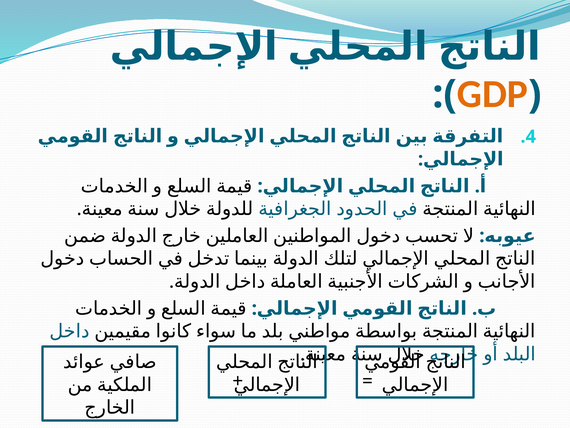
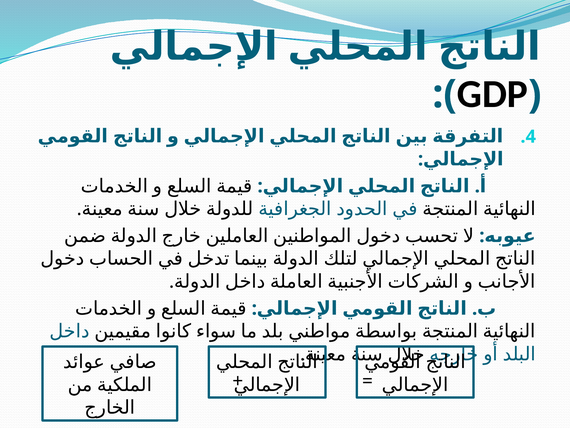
GDP colour: orange -> black (492, 94)
